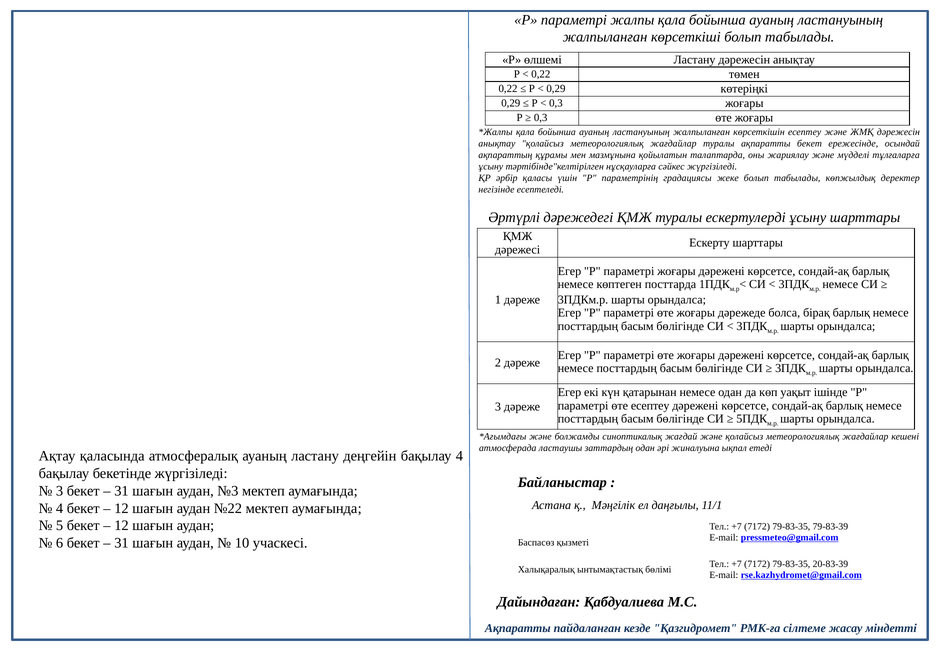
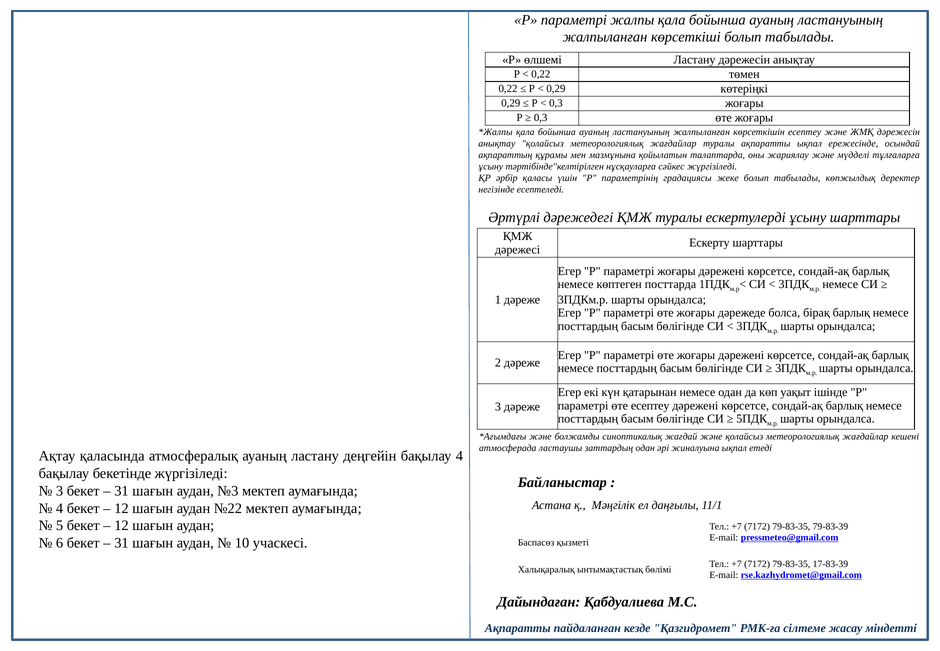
ақпаратты бекет: бекет -> ықпал (809, 143)
20-83-39: 20-83-39 -> 17-83-39 (830, 564)
